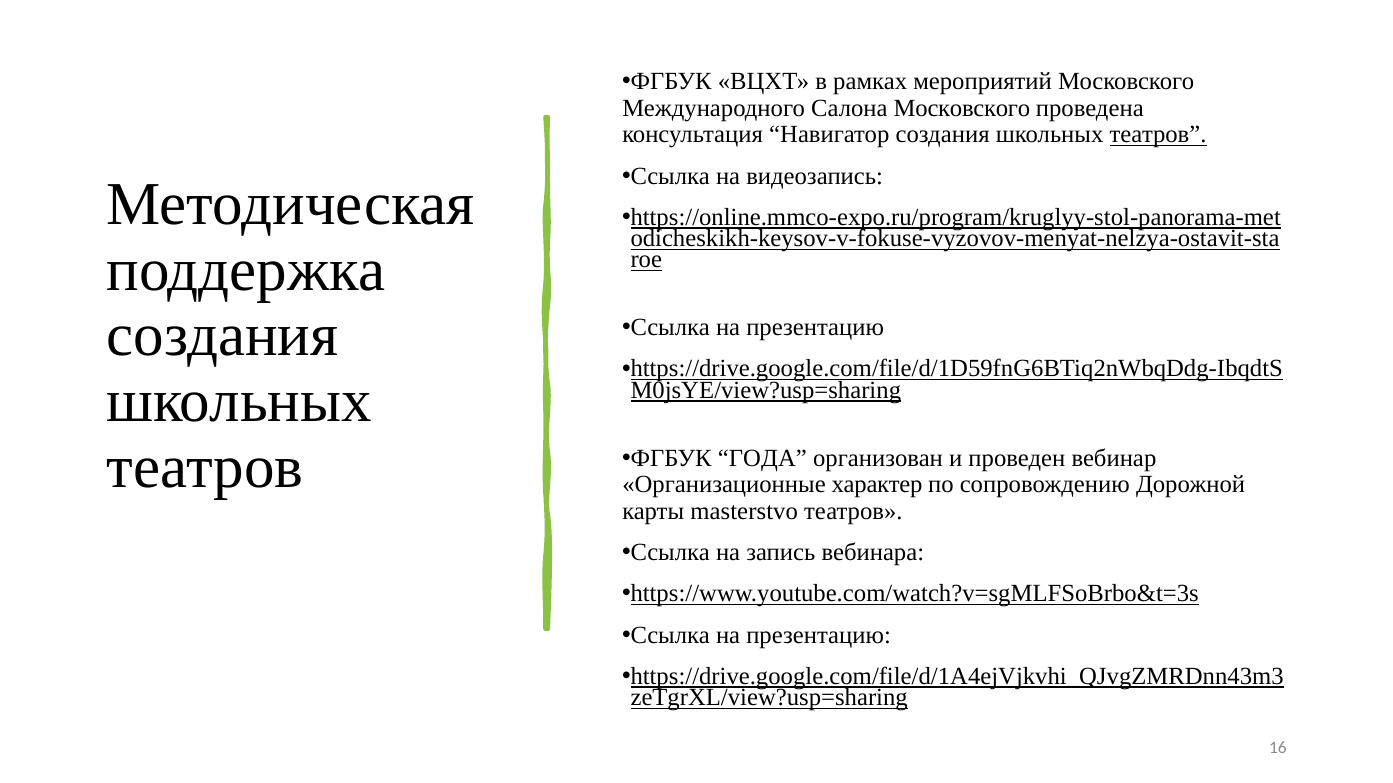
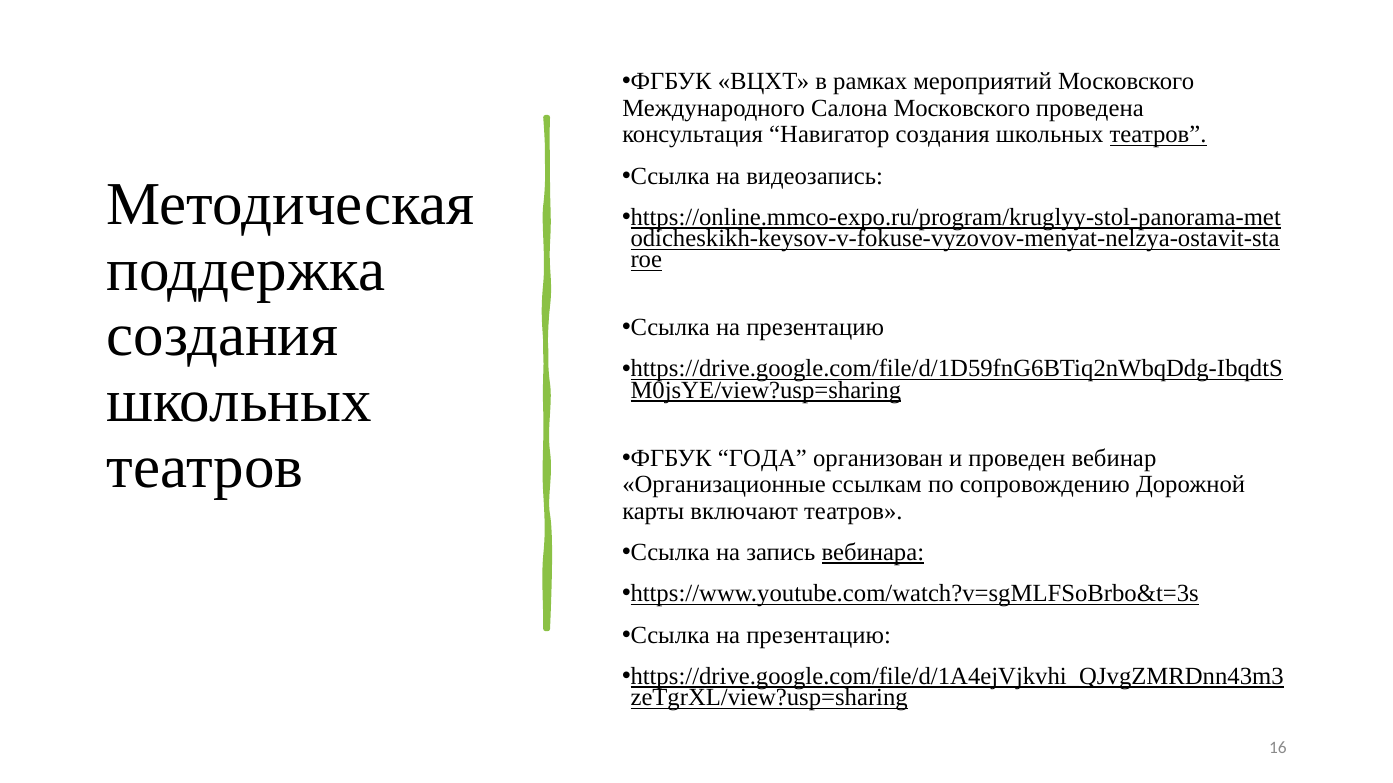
характер: характер -> ссылкам (877, 485)
masterstvo: masterstvo -> включают (744, 512)
вебинара underline: none -> present (873, 553)
